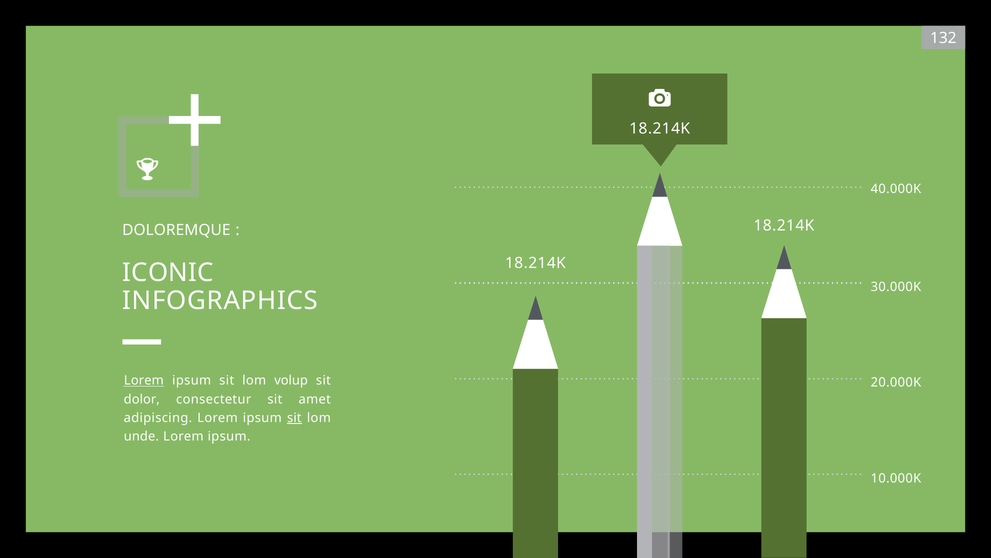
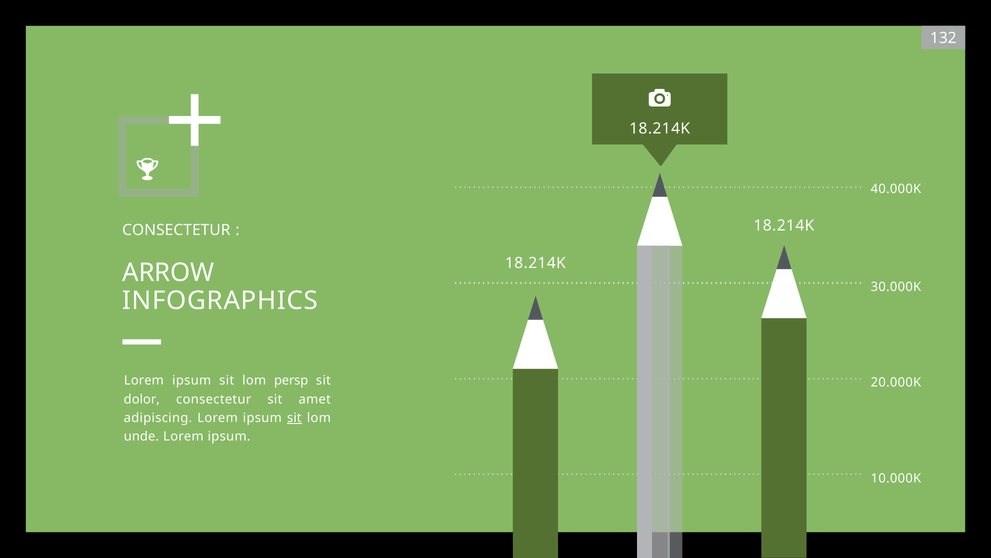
DOLOREMQUE: DOLOREMQUE -> CONSECTETUR (176, 230)
ICONIC: ICONIC -> ARROW (168, 272)
Lorem underline: present -> none (144, 380)
volup: volup -> persp (291, 380)
